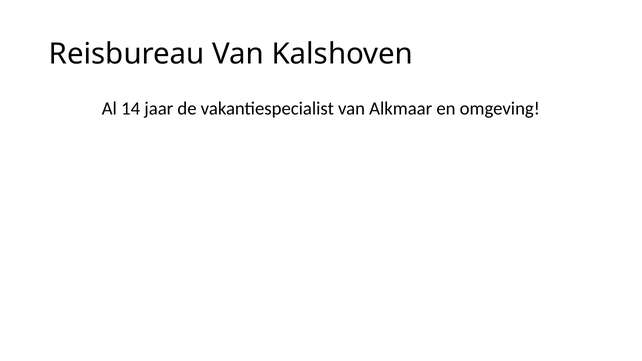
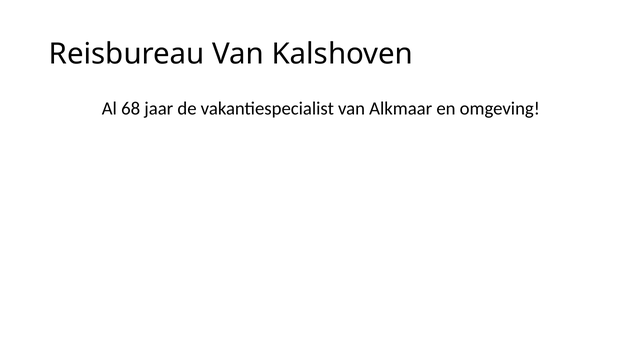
14: 14 -> 68 (131, 109)
